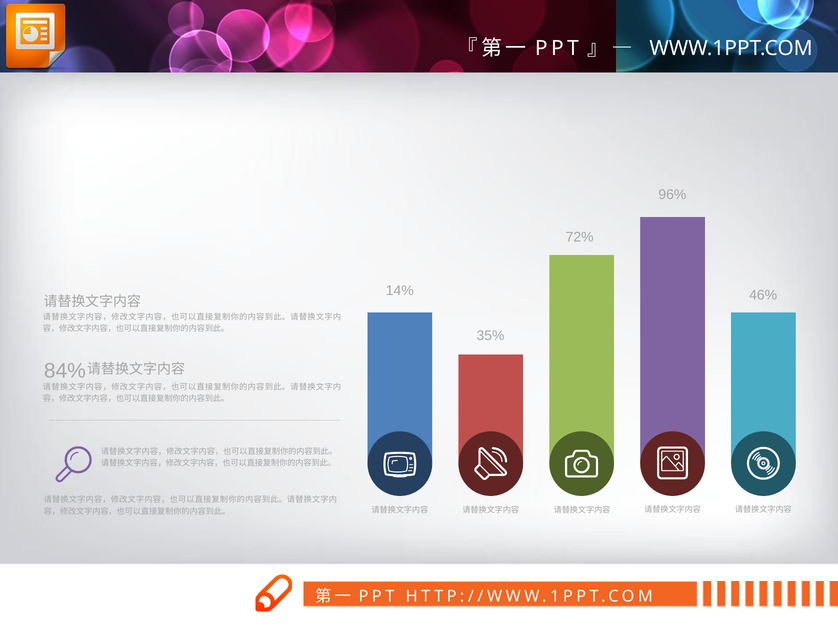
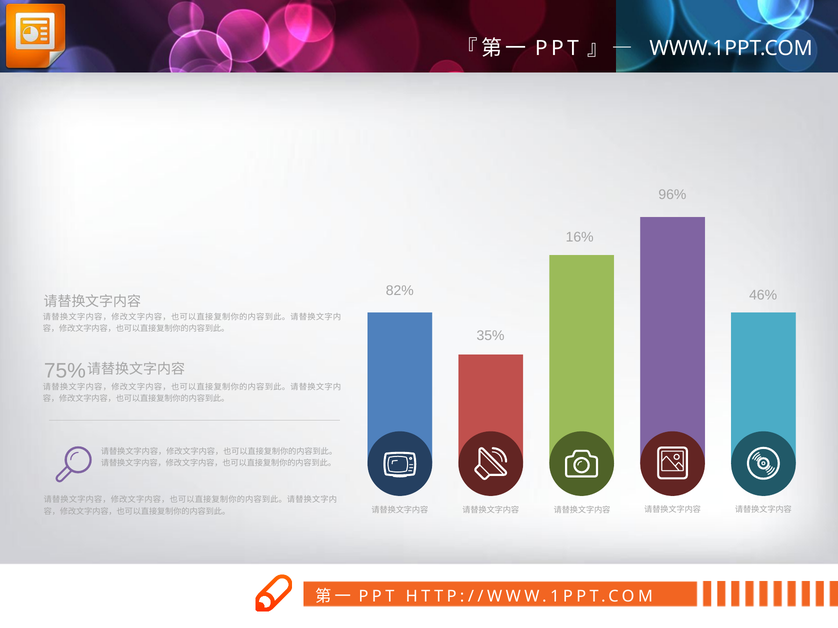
72%: 72% -> 16% (580, 238)
14%: 14% -> 82% (400, 291)
84%: 84% -> 75% (65, 371)
